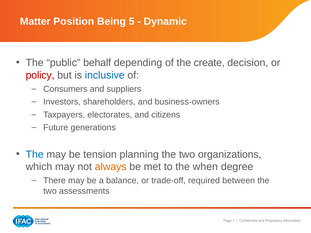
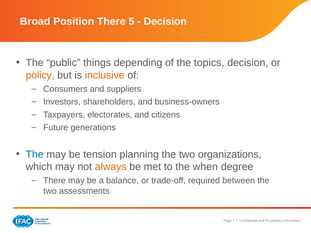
Matter: Matter -> Broad (35, 21)
Position Being: Being -> There (111, 21)
Dynamic: Dynamic -> Decision (165, 21)
behalf: behalf -> things (97, 63)
create: create -> topics (209, 63)
policy colour: red -> orange (40, 75)
inclusive colour: blue -> orange (105, 75)
